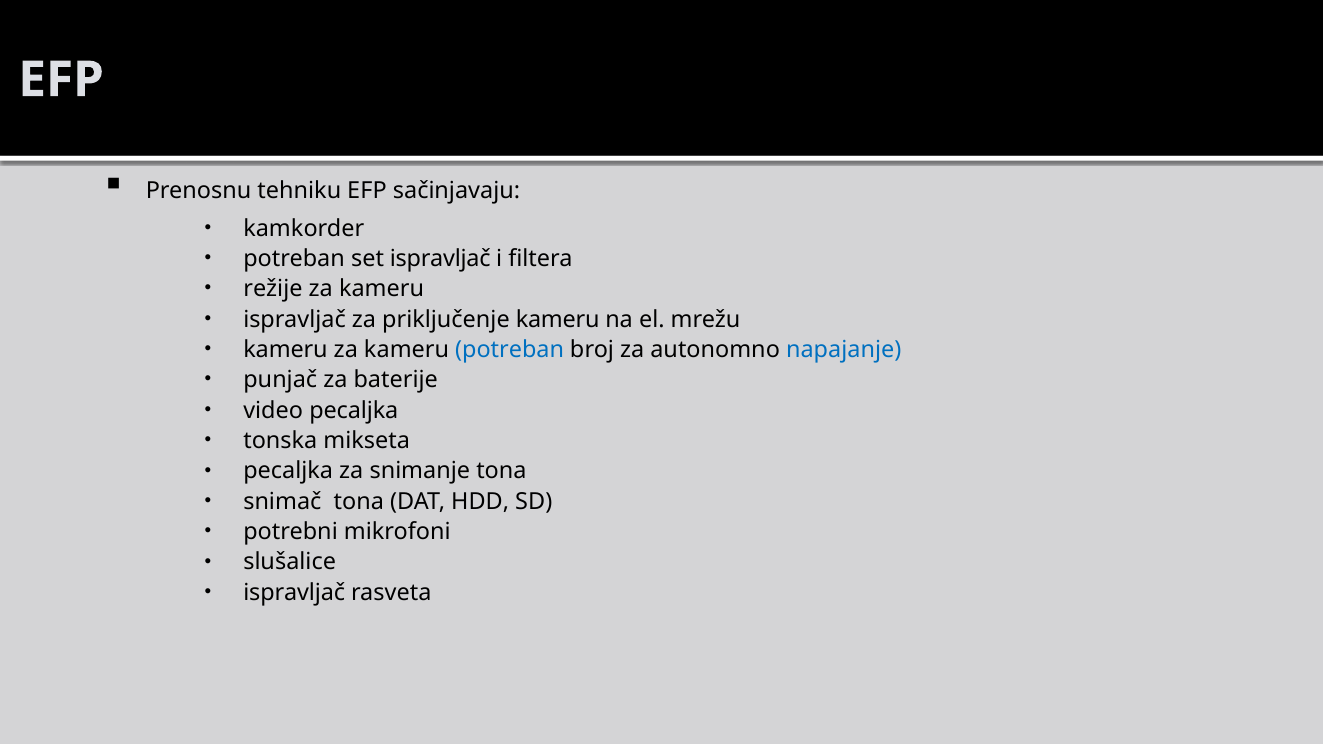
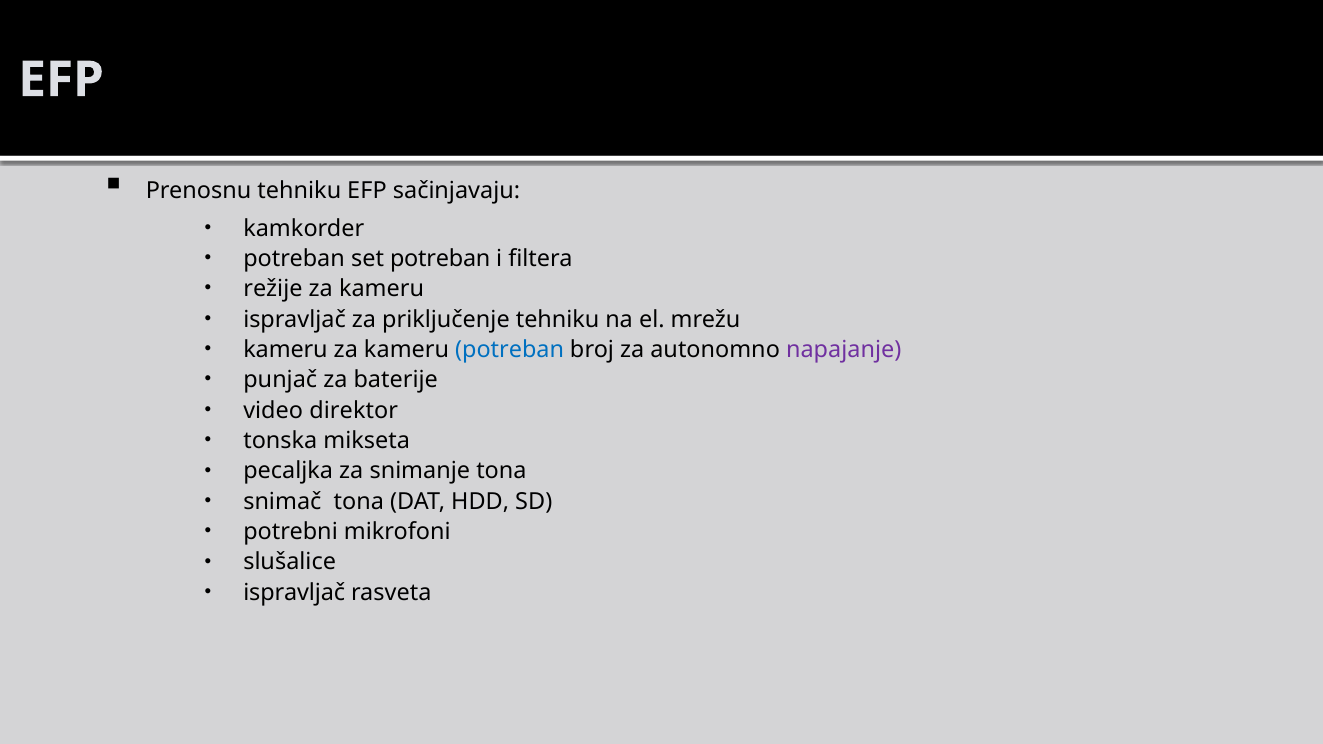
set ispravljač: ispravljač -> potreban (440, 259)
priključenje kameru: kameru -> tehniku (558, 320)
napajanje colour: blue -> purple (844, 350)
video pecaljka: pecaljka -> direktor (354, 411)
